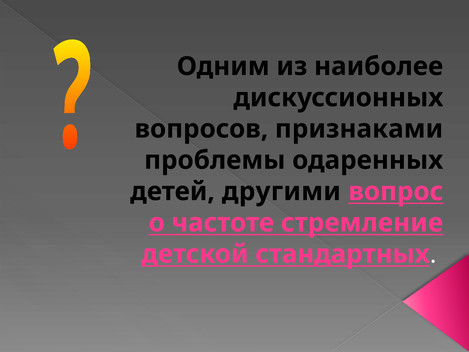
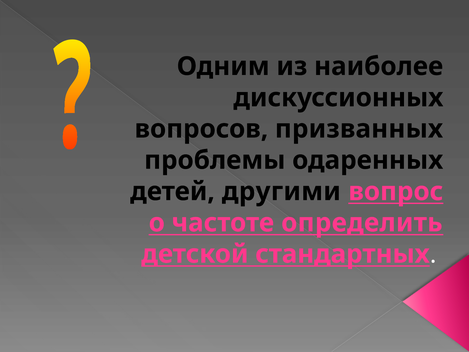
признаками: признаками -> призванных (359, 129)
стремление: стремление -> определить (362, 223)
